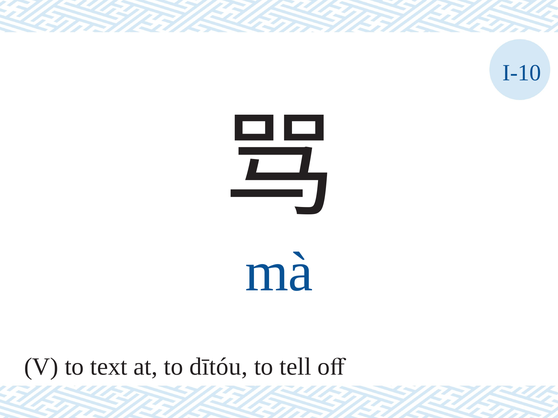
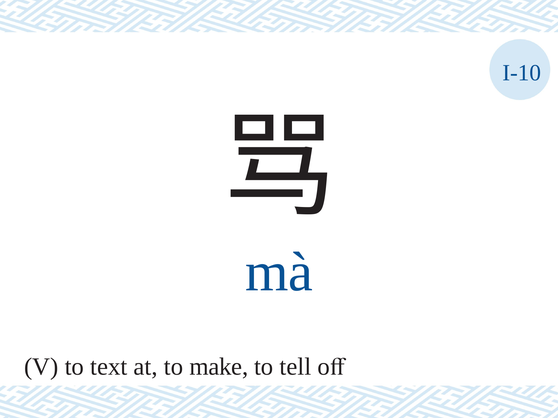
dītóu: dītóu -> make (219, 367)
